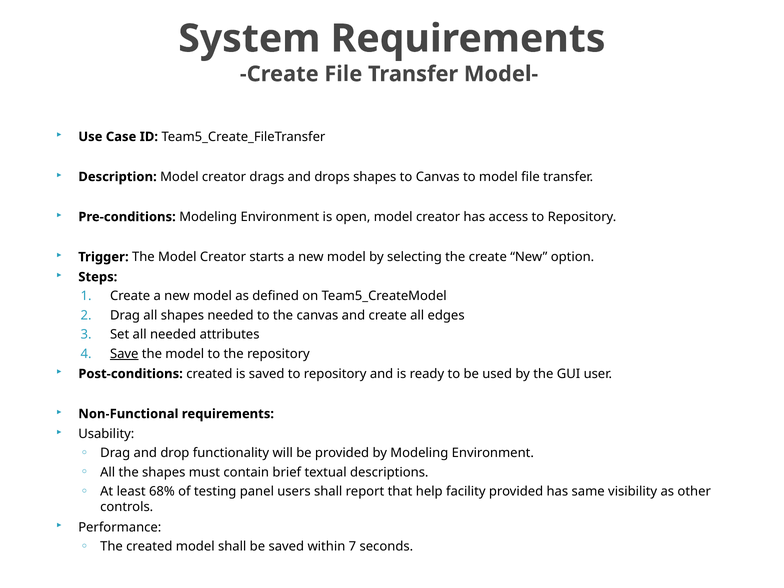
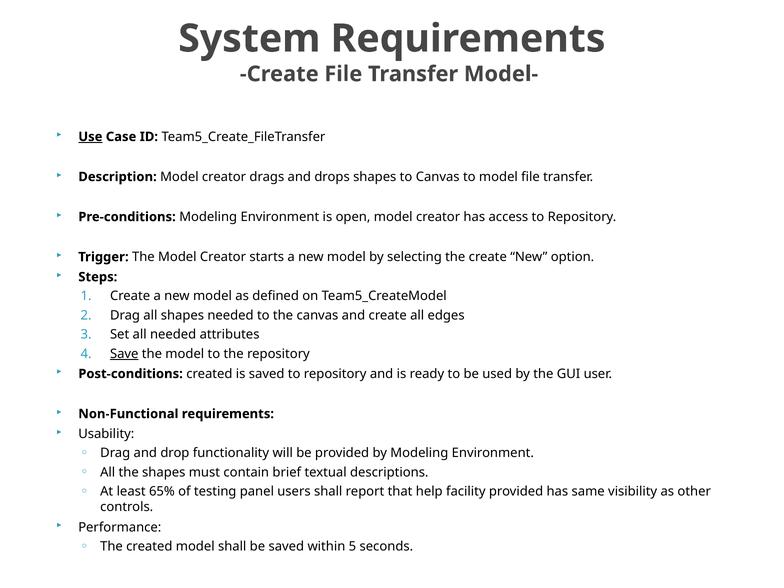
Use underline: none -> present (90, 137)
68%: 68% -> 65% (162, 491)
7: 7 -> 5 (352, 546)
